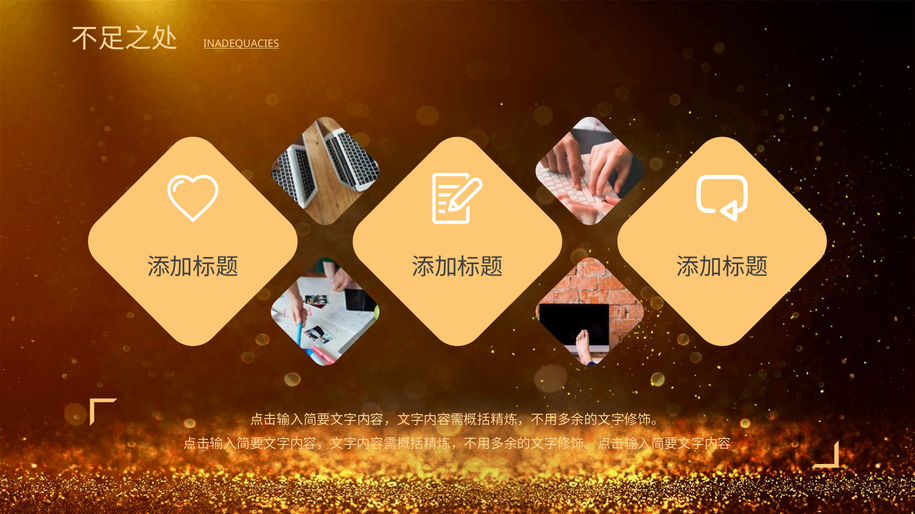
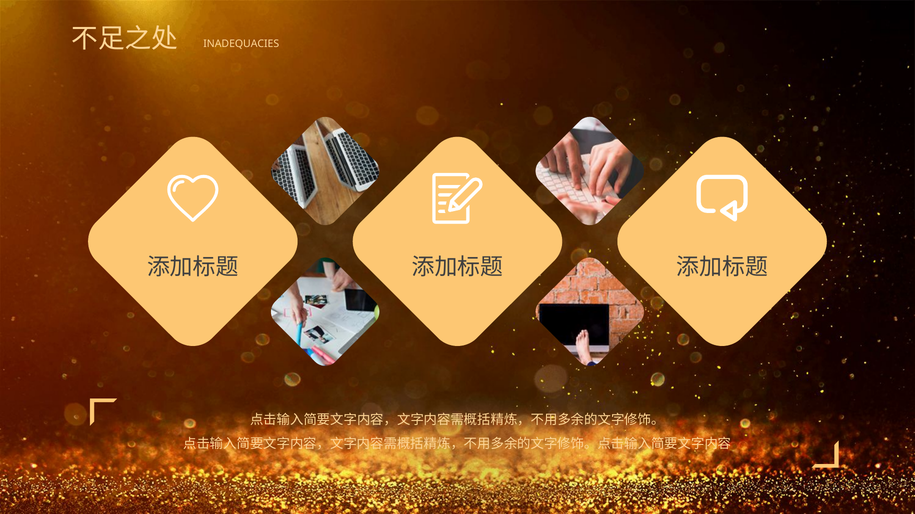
INADEQUACIES underline: present -> none (241, 44)
